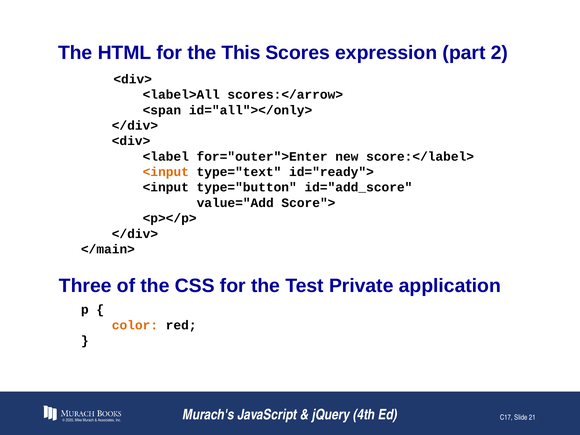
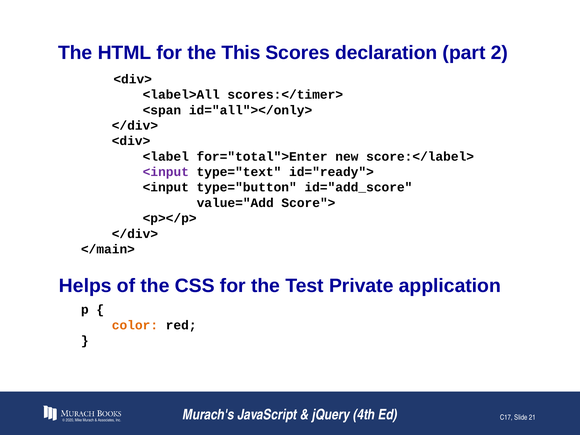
expression: expression -> declaration (386, 53)
scores:</arrow>: scores:</arrow> -> scores:</timer> (285, 95)
for="outer">Enter: for="outer">Enter -> for="total">Enter (262, 156)
<input colour: orange -> purple (166, 172)
Three: Three -> Helps (85, 286)
